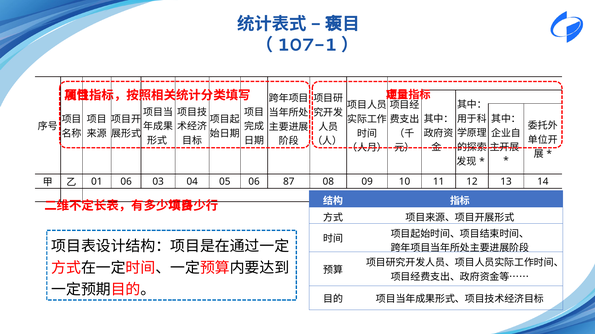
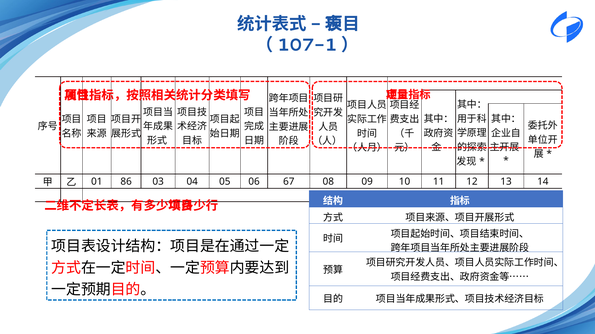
01 06: 06 -> 86 (126, 182)
87: 87 -> 67 (289, 182)
